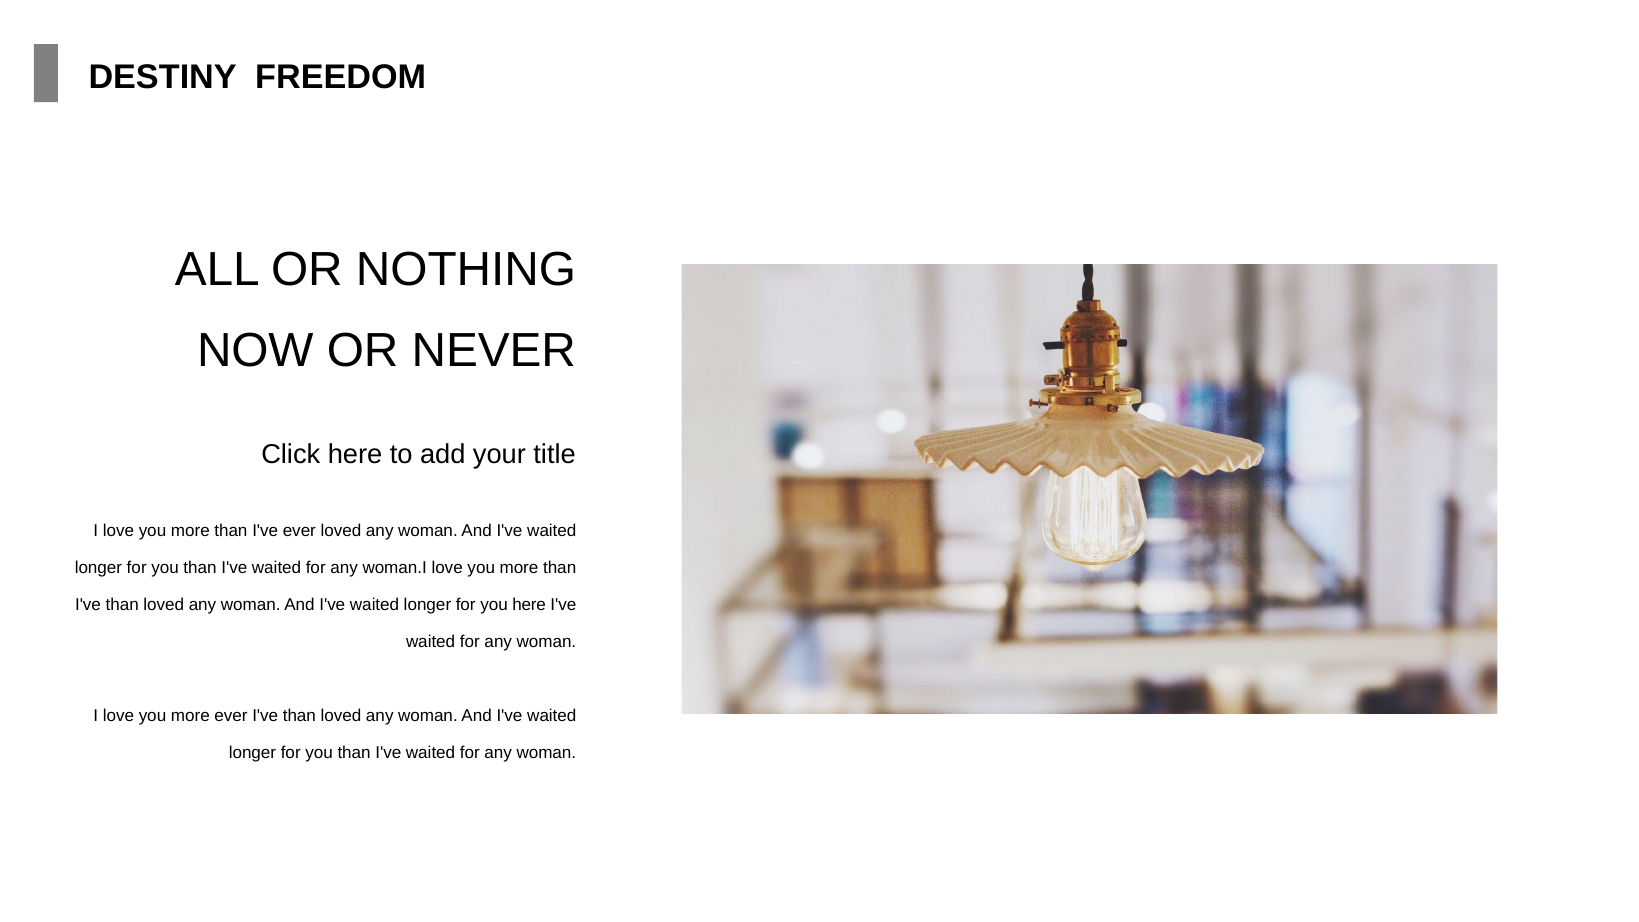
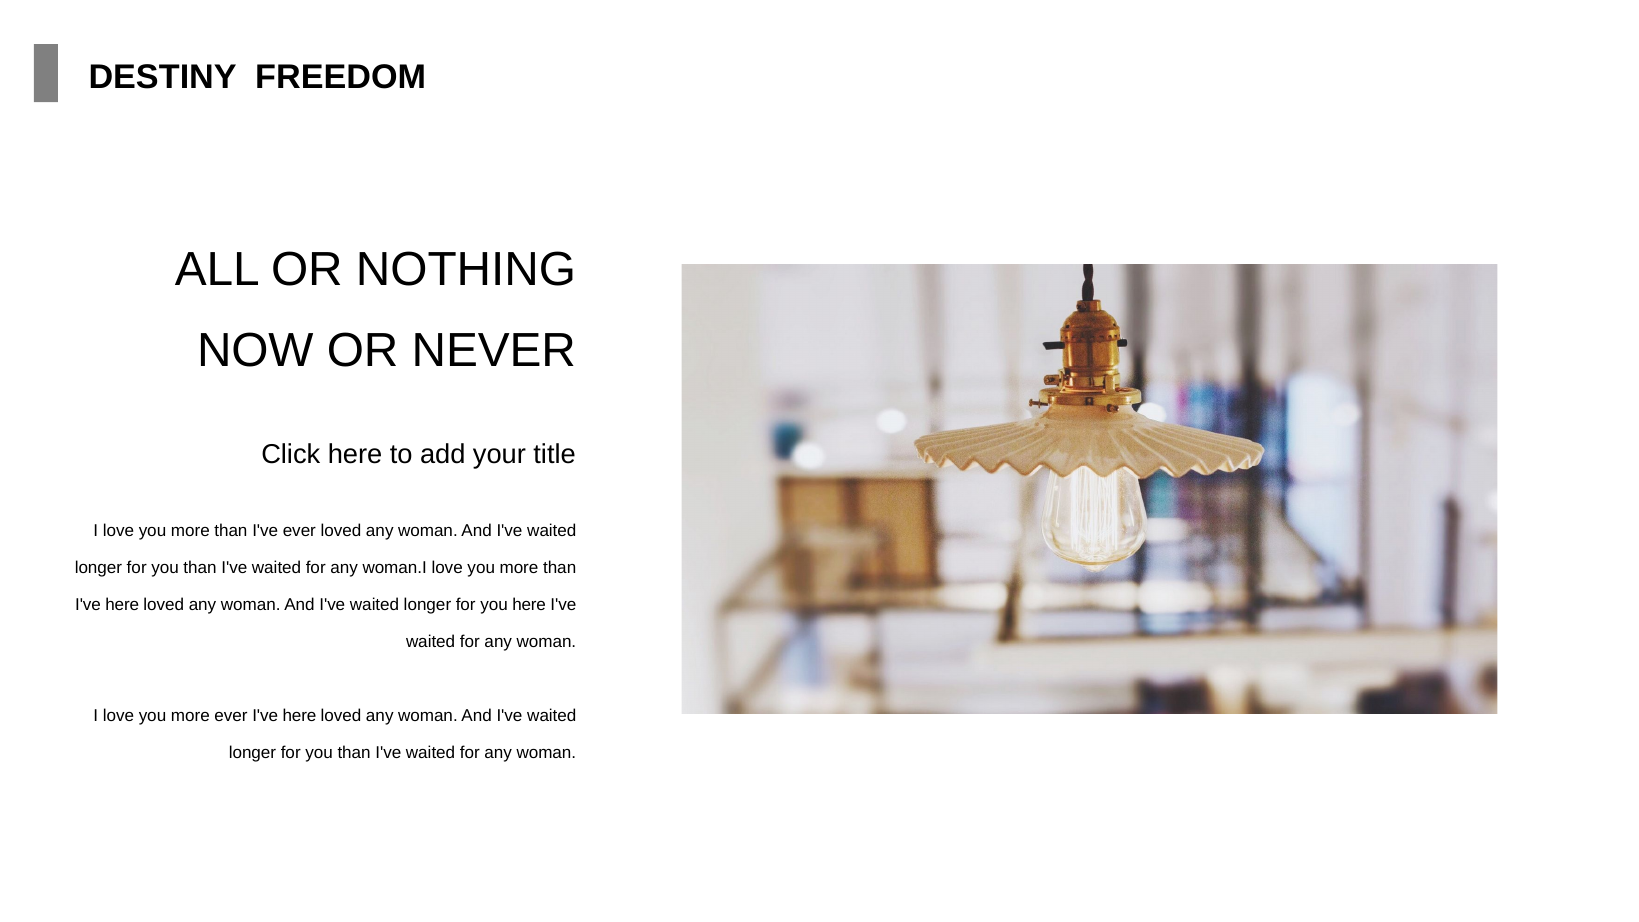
than: than -> here (122, 605)
than: than -> here (299, 716)
